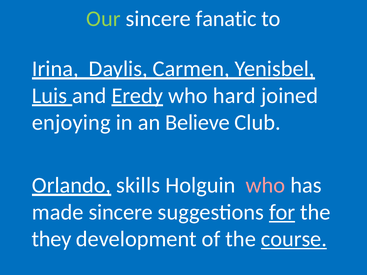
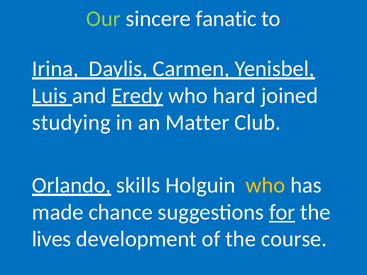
enjoying: enjoying -> studying (71, 123)
Believe: Believe -> Matter (197, 123)
who colour: pink -> yellow (265, 185)
made sincere: sincere -> chance (121, 212)
they: they -> lives (52, 239)
course underline: present -> none (294, 239)
